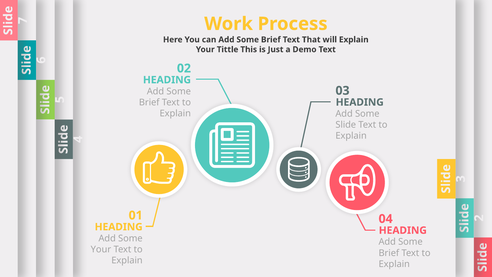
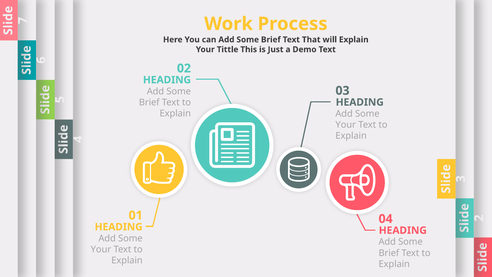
Slide: Slide -> Your (346, 125)
